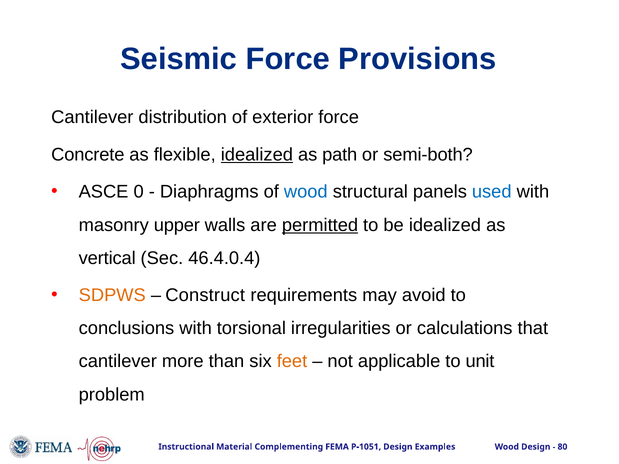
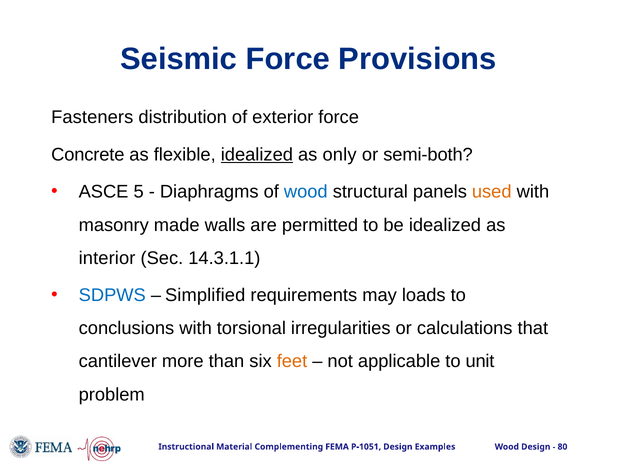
Cantilever: Cantilever -> Fasteners (92, 117)
path: path -> only (340, 155)
0: 0 -> 5 (139, 192)
used colour: blue -> orange (492, 192)
upper: upper -> made (177, 225)
permitted underline: present -> none (320, 225)
vertical: vertical -> interior (107, 258)
46.4.0.4: 46.4.0.4 -> 14.3.1.1 (224, 258)
SDPWS colour: orange -> blue (112, 296)
Construct: Construct -> Simplified (205, 296)
avoid: avoid -> loads (424, 296)
